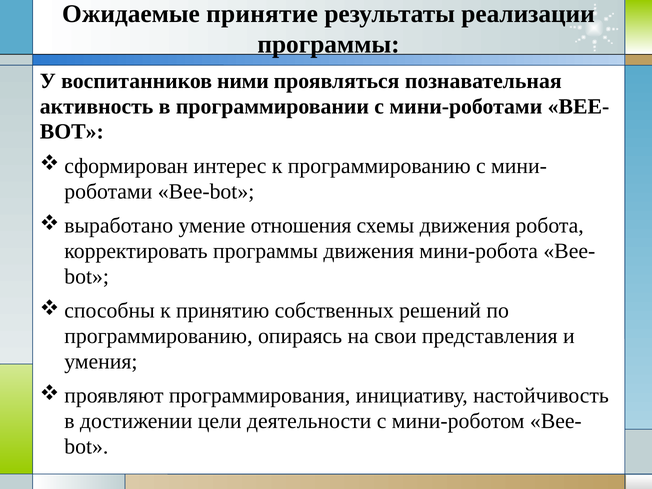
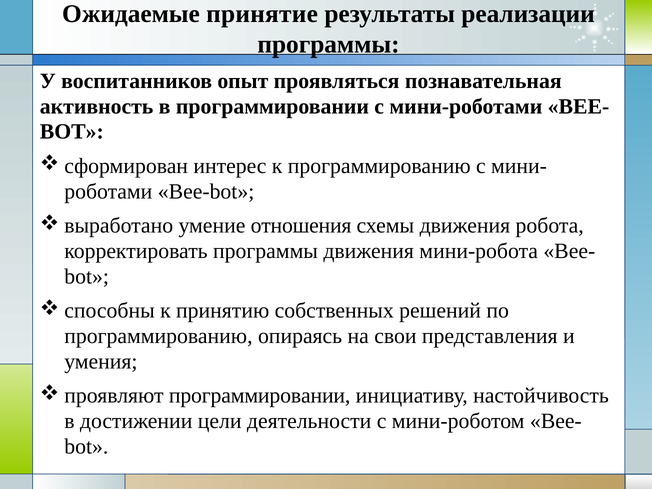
ними: ними -> опыт (243, 81)
программирования: программирования -> программировании (260, 396)
